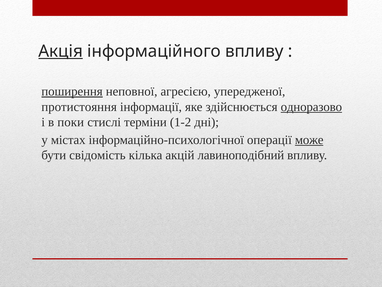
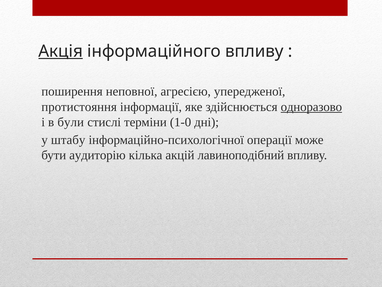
поширення underline: present -> none (72, 91)
поки: поки -> були (71, 122)
1-2: 1-2 -> 1-0 (181, 122)
містах: містах -> штабу (68, 140)
може underline: present -> none (309, 140)
свідомість: свідомість -> аудиторію (97, 155)
